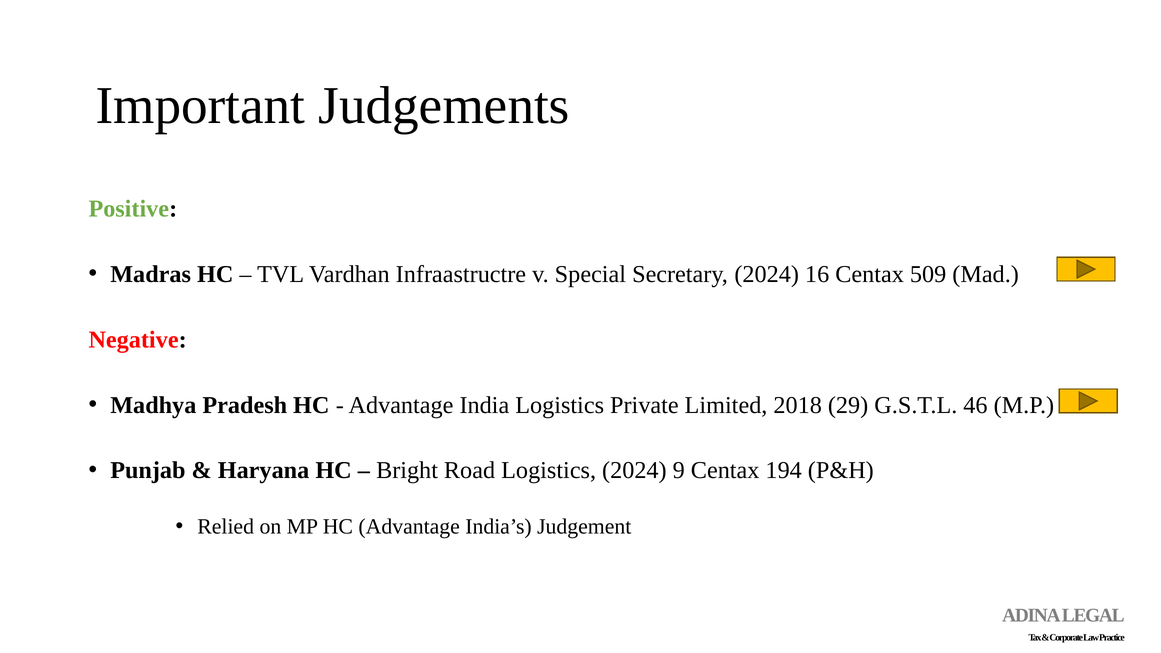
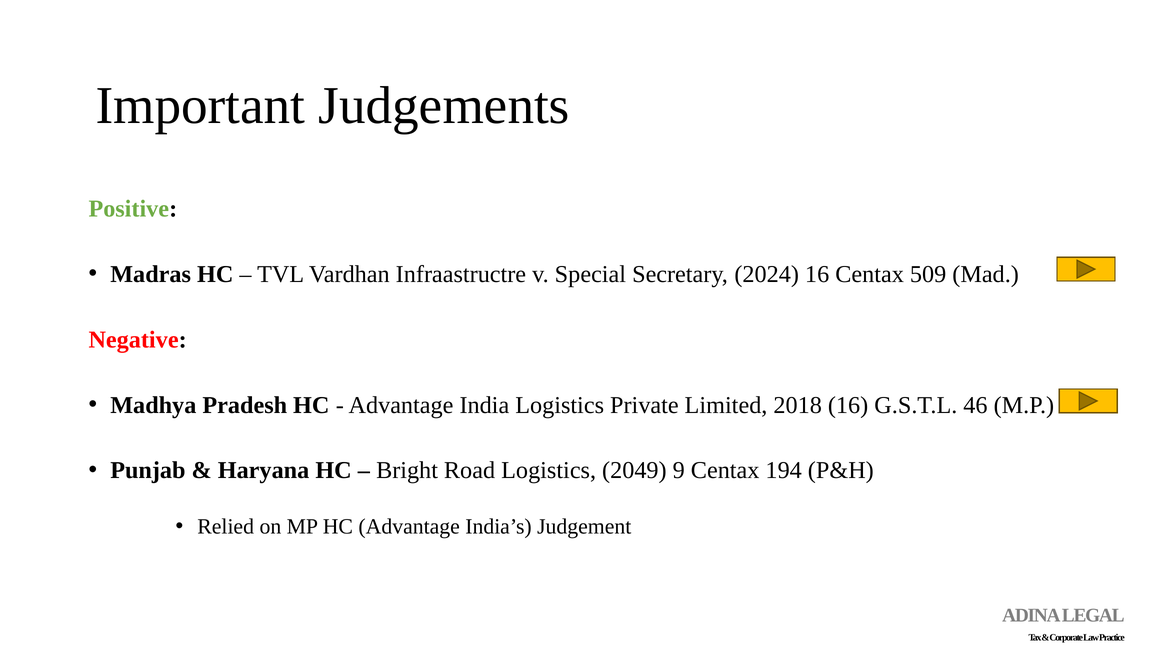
2018 29: 29 -> 16 (848, 405)
Logistics 2024: 2024 -> 2049 (634, 470)
